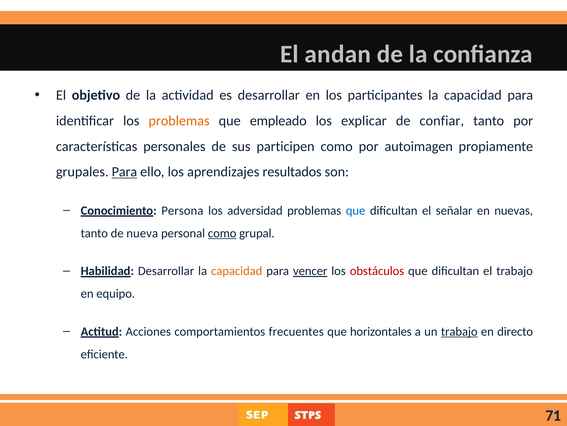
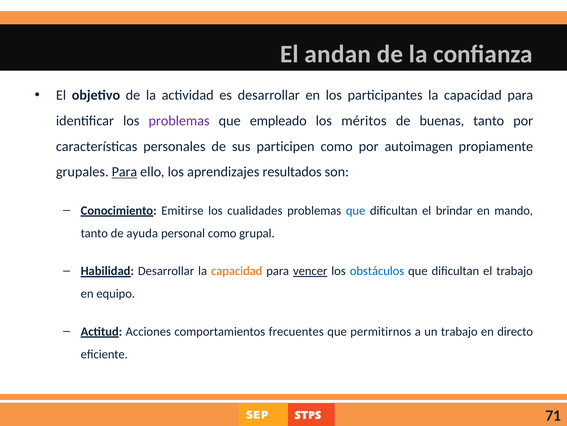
problemas colour: orange -> purple (179, 121)
explicar: explicar -> méritos (364, 121)
confiar: confiar -> buenas (442, 121)
Persona: Persona -> Emitirse (182, 210)
adversidad: adversidad -> cualidades (255, 210)
señalar: señalar -> brindar (454, 210)
nuevas: nuevas -> mando (514, 210)
nueva: nueva -> ayuda (142, 233)
como underline: present -> none (222, 233)
obstáculos colour: red -> blue (377, 271)
horizontales: horizontales -> permitirnos (381, 331)
trabajo underline: present -> none (459, 331)
